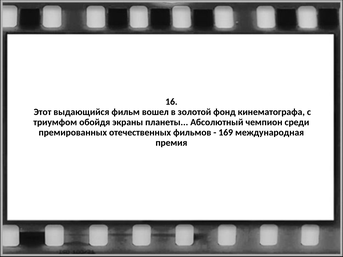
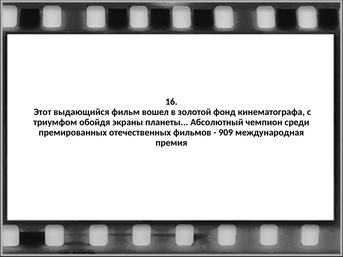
169: 169 -> 909 (226, 133)
